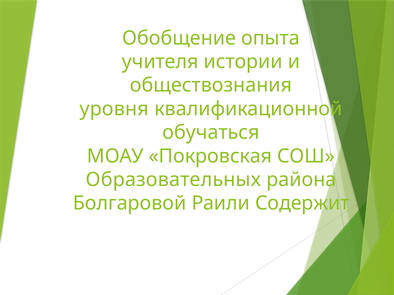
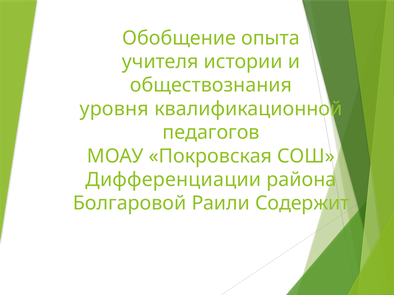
обучаться: обучаться -> педагогов (211, 133)
Образовательных: Образовательных -> Дифференциации (173, 180)
